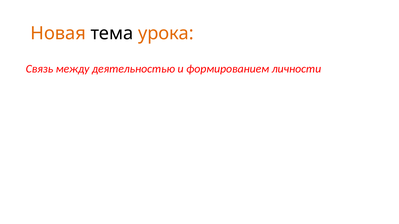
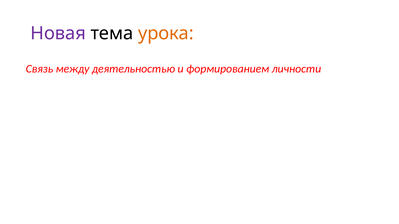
Новая colour: orange -> purple (58, 34)
